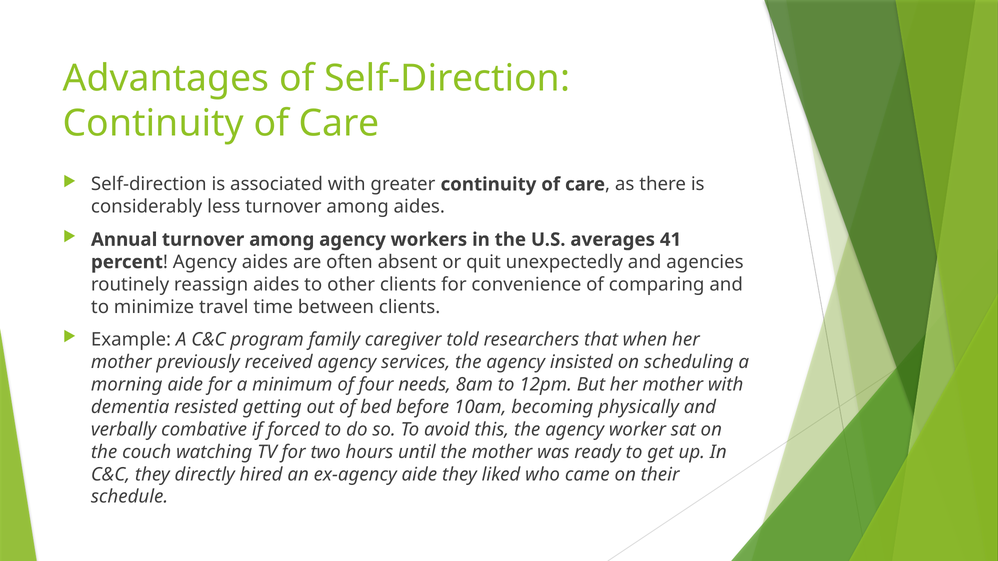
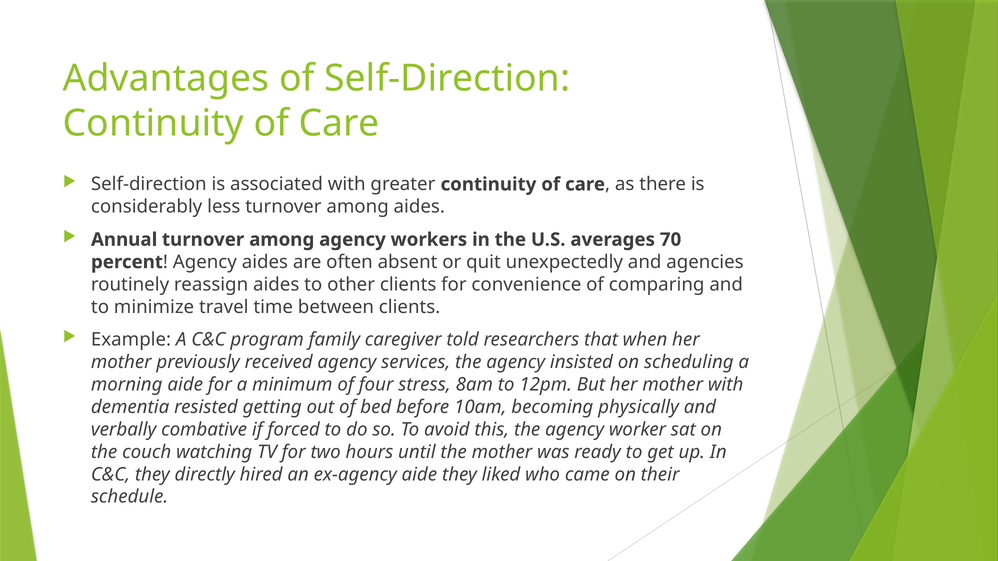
41: 41 -> 70 (671, 240)
needs: needs -> stress (425, 385)
